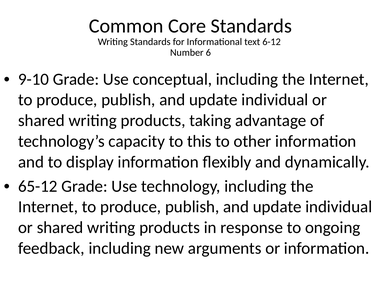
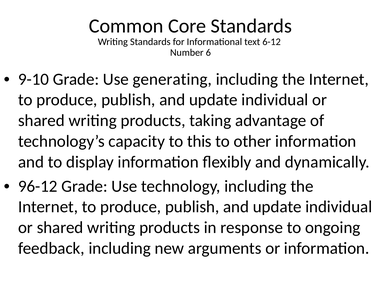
conceptual: conceptual -> generating (172, 79)
65-12: 65-12 -> 96-12 (38, 186)
